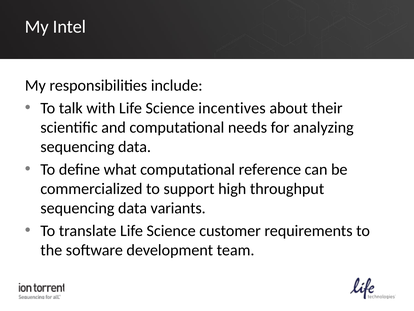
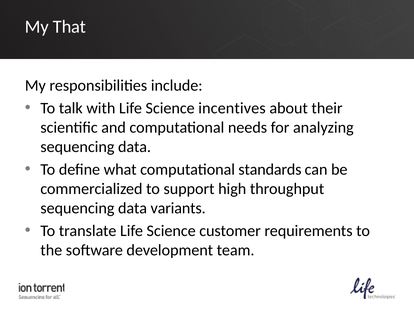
Intel: Intel -> That (69, 27)
reference: reference -> standards (270, 169)
